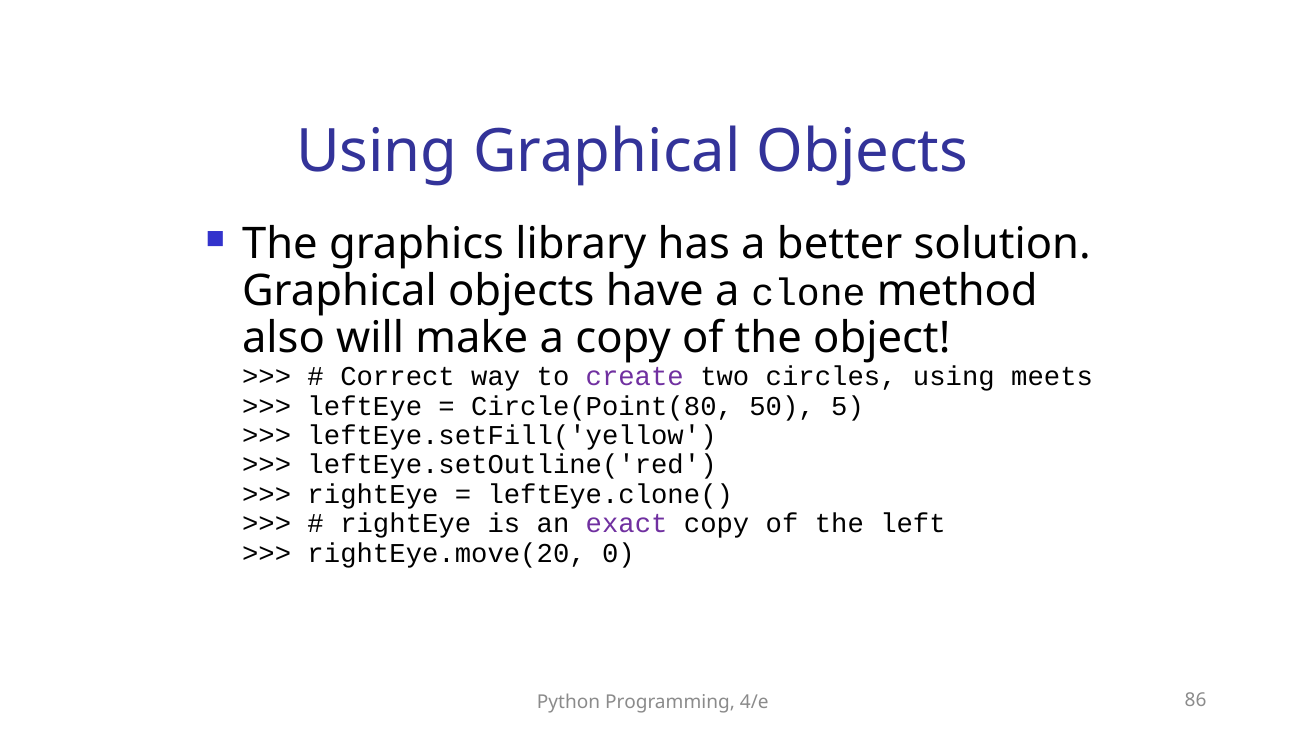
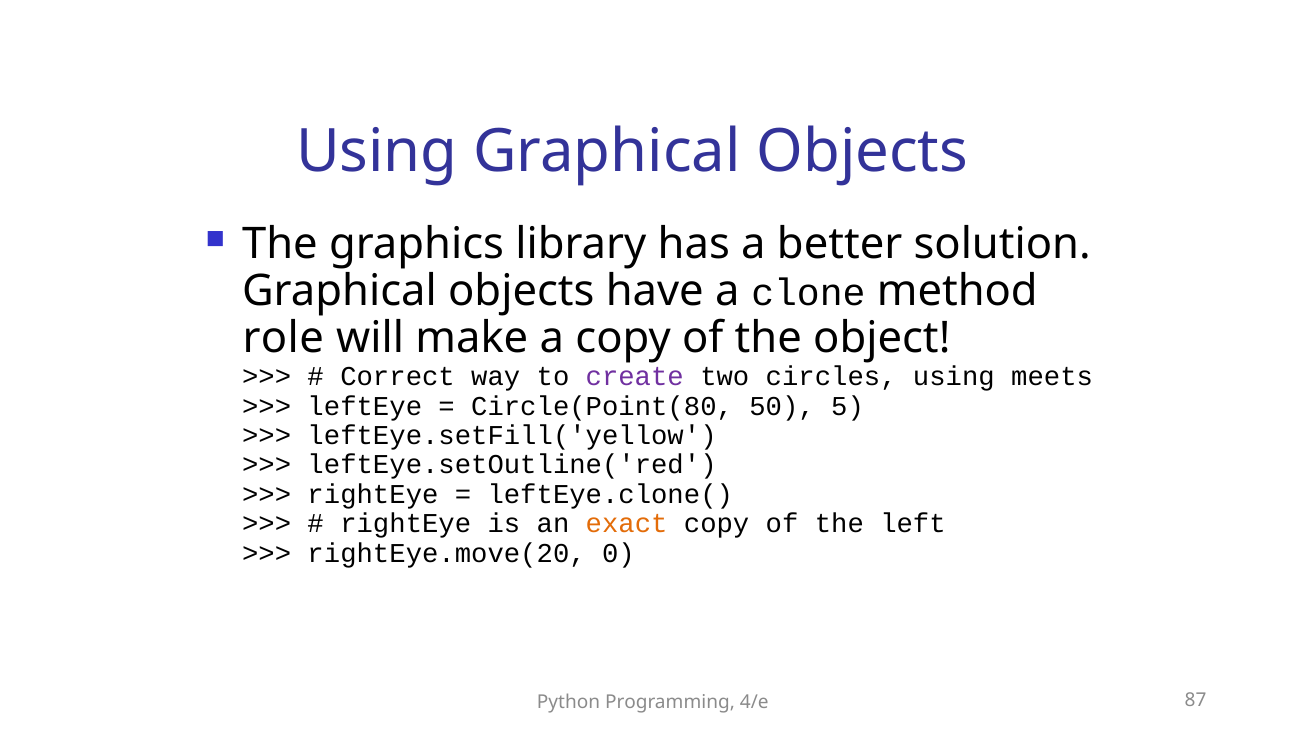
also: also -> role (283, 338)
exact colour: purple -> orange (627, 524)
86: 86 -> 87 (1196, 700)
